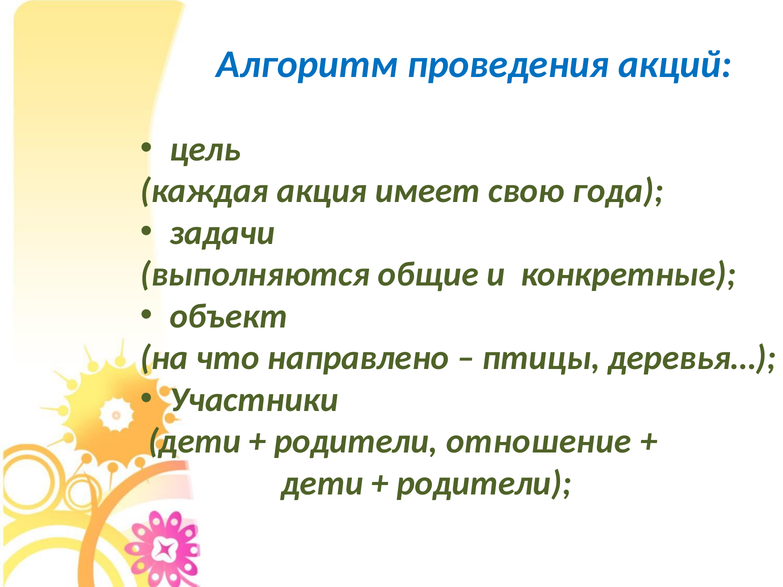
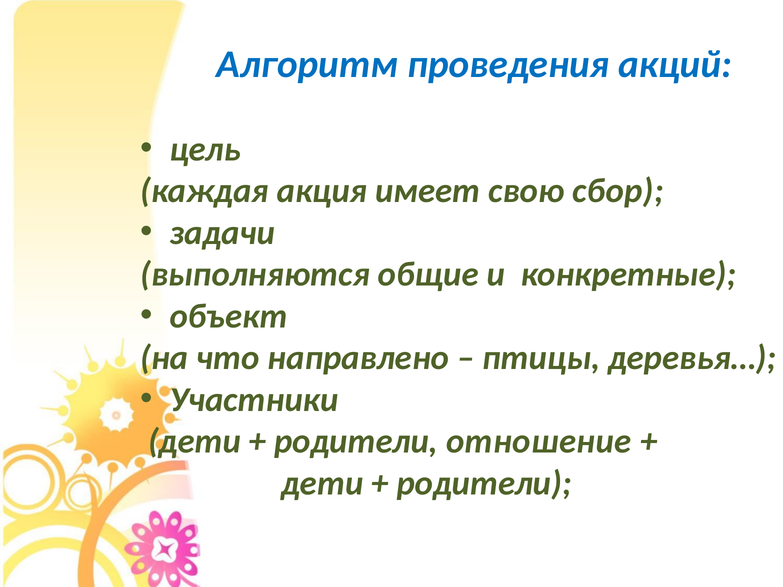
года: года -> сбор (618, 191)
